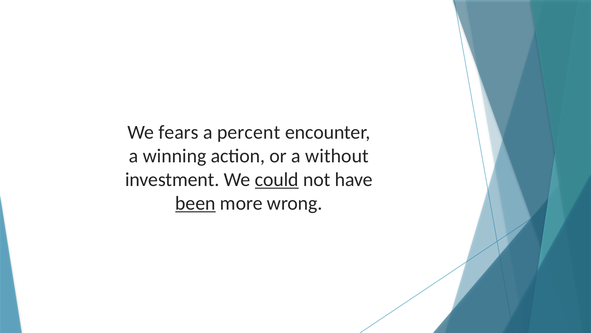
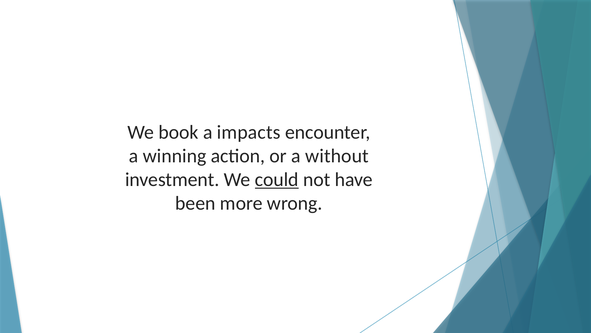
fears: fears -> book (178, 132)
percent: percent -> impacts (249, 132)
been underline: present -> none (195, 203)
